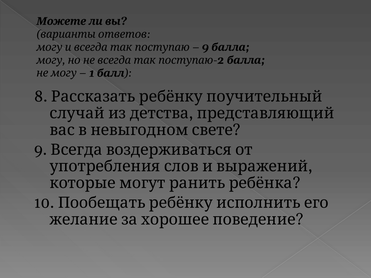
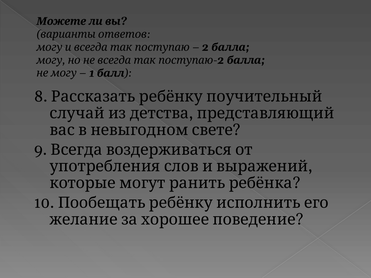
9: 9 -> 2 (205, 47)
